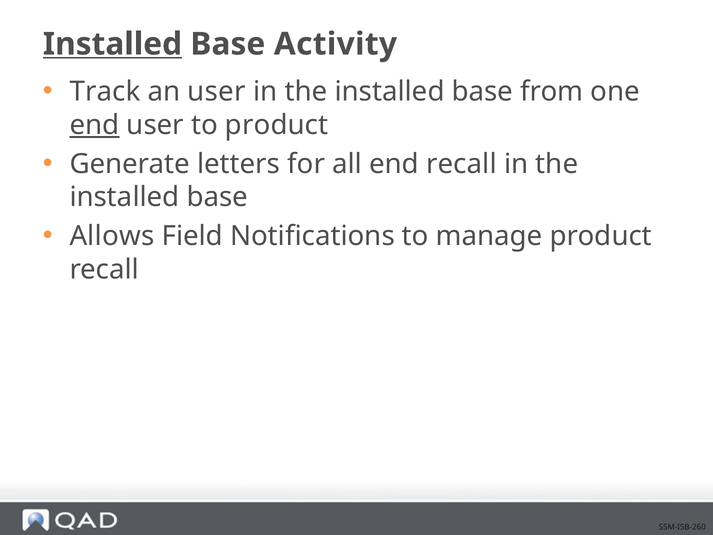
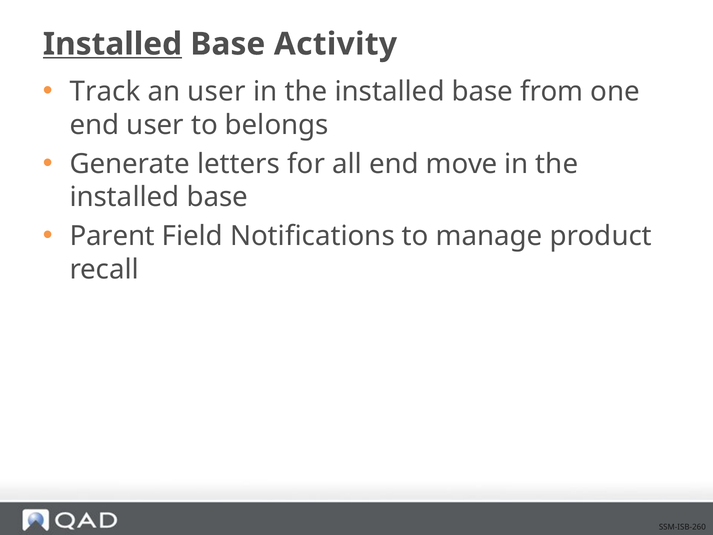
end underline: present -> none (94, 125)
to product: product -> belongs (277, 125)
end recall: recall -> move (462, 164)
Allows: Allows -> Parent (112, 236)
